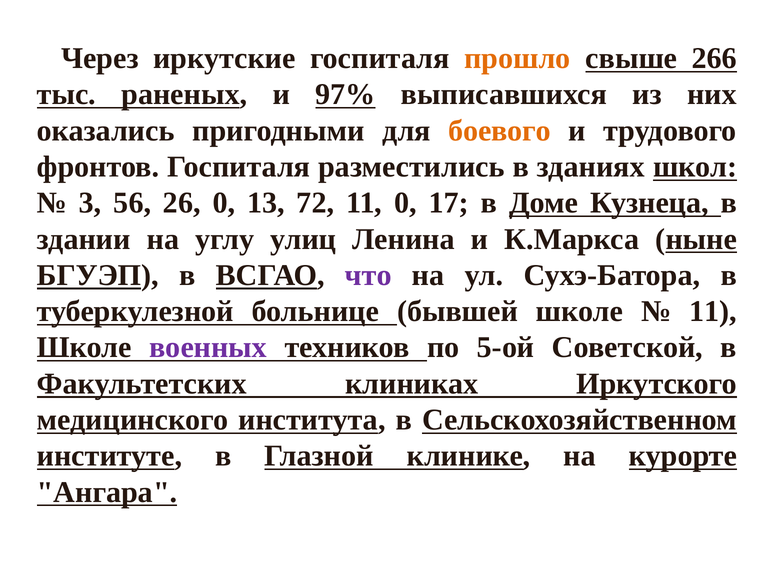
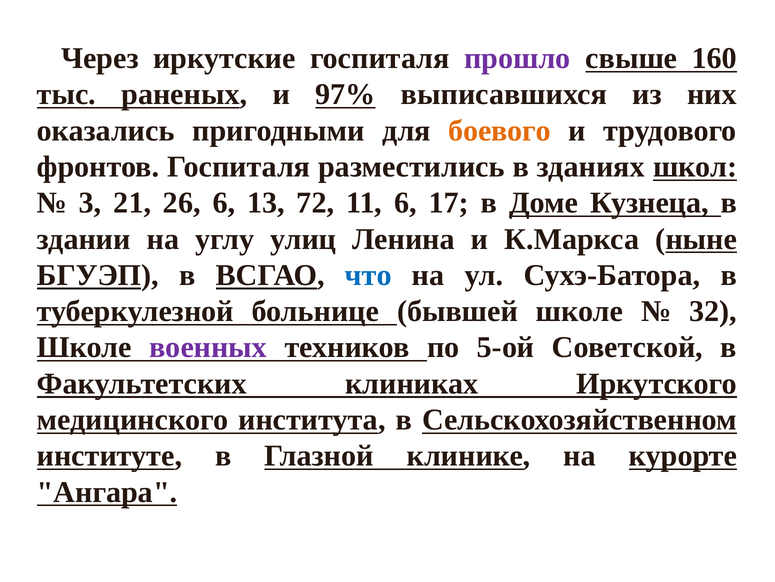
прошло colour: orange -> purple (517, 58)
266: 266 -> 160 (714, 58)
56: 56 -> 21 (132, 203)
26 0: 0 -> 6 (224, 203)
11 0: 0 -> 6 (405, 203)
что colour: purple -> blue (368, 275)
11: 11 -> 32 (713, 311)
